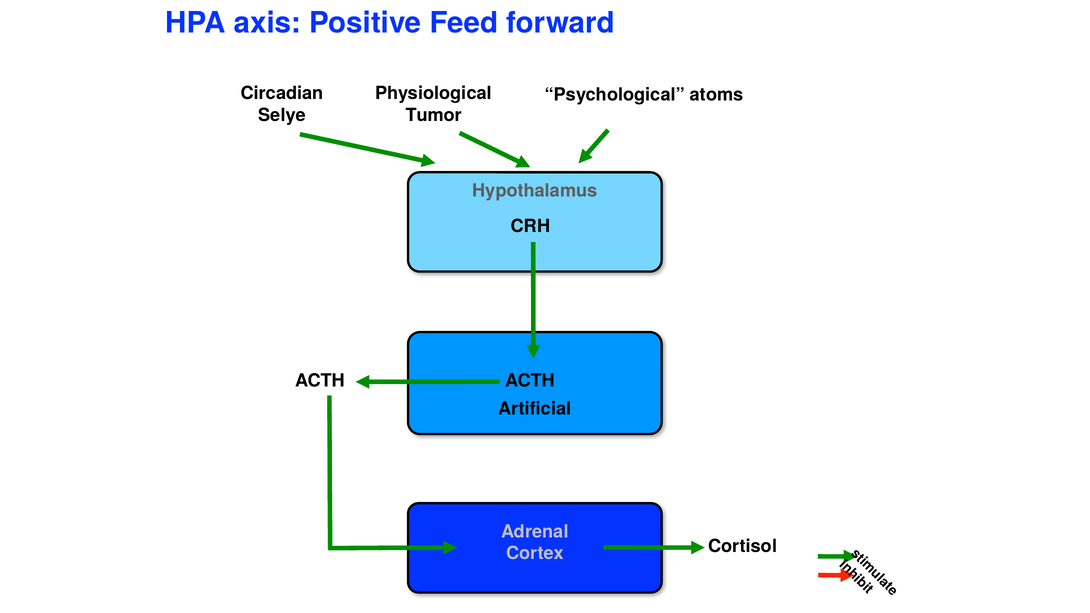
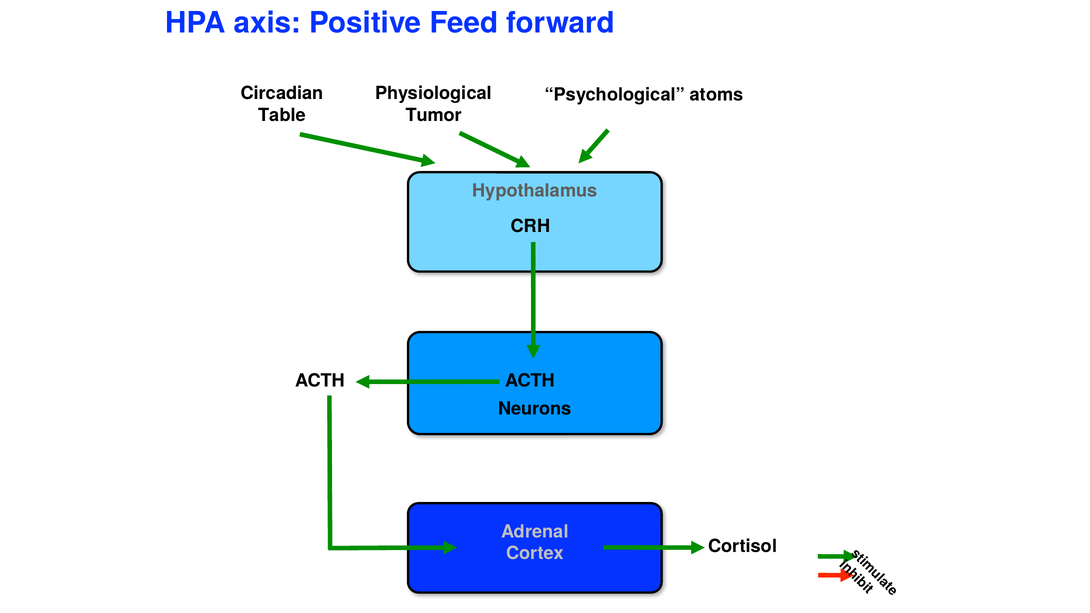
Selye: Selye -> Table (282, 115)
Artificial: Artificial -> Neurons (535, 409)
